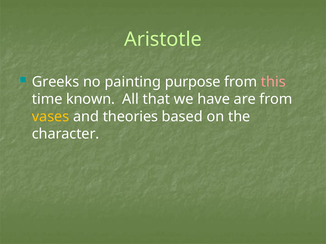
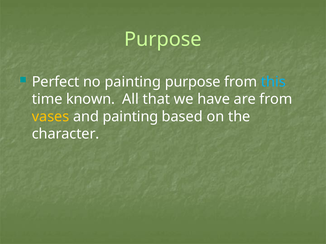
Aristotle: Aristotle -> Purpose (163, 39)
Greeks: Greeks -> Perfect (56, 82)
this colour: pink -> light blue (273, 82)
and theories: theories -> painting (130, 117)
